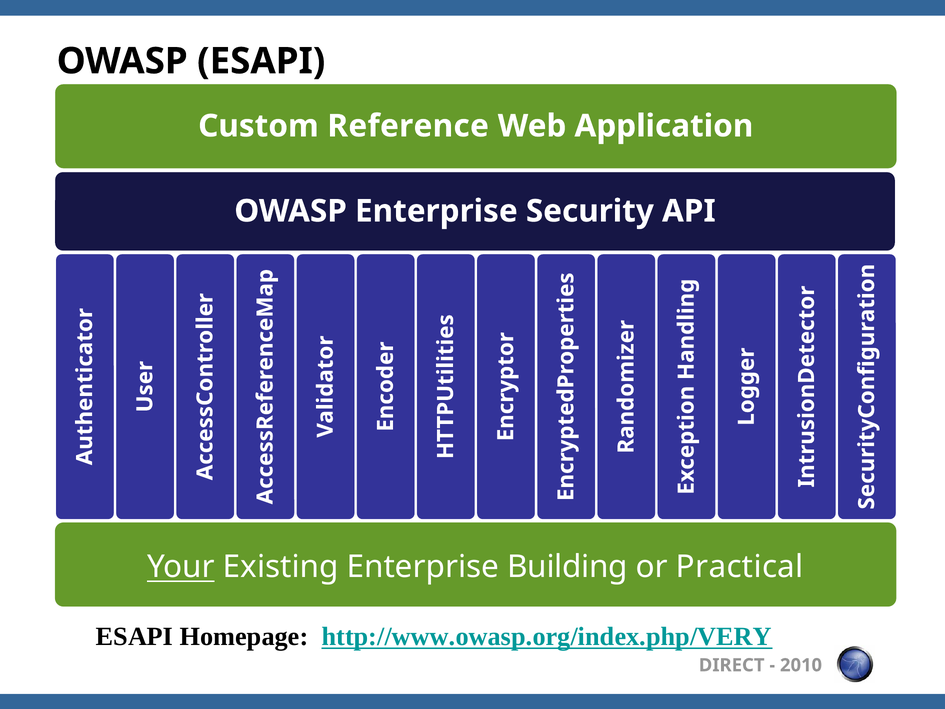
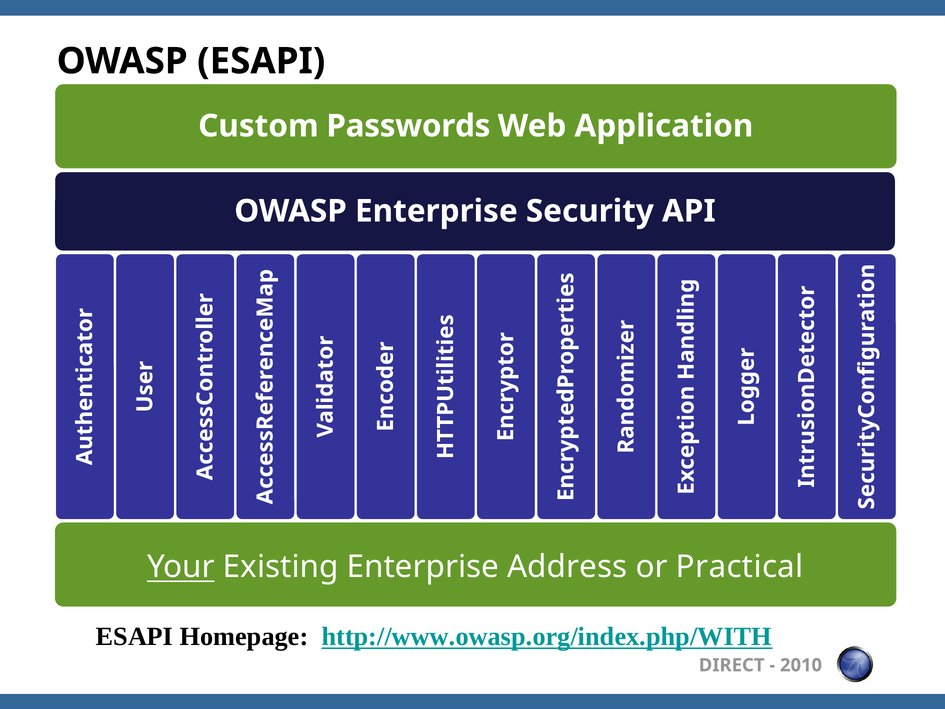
Reference: Reference -> Passwords (408, 126)
Building: Building -> Address (567, 567)
http://www.owasp.org/index.php/VERY: http://www.owasp.org/index.php/VERY -> http://www.owasp.org/index.php/WITH (547, 636)
